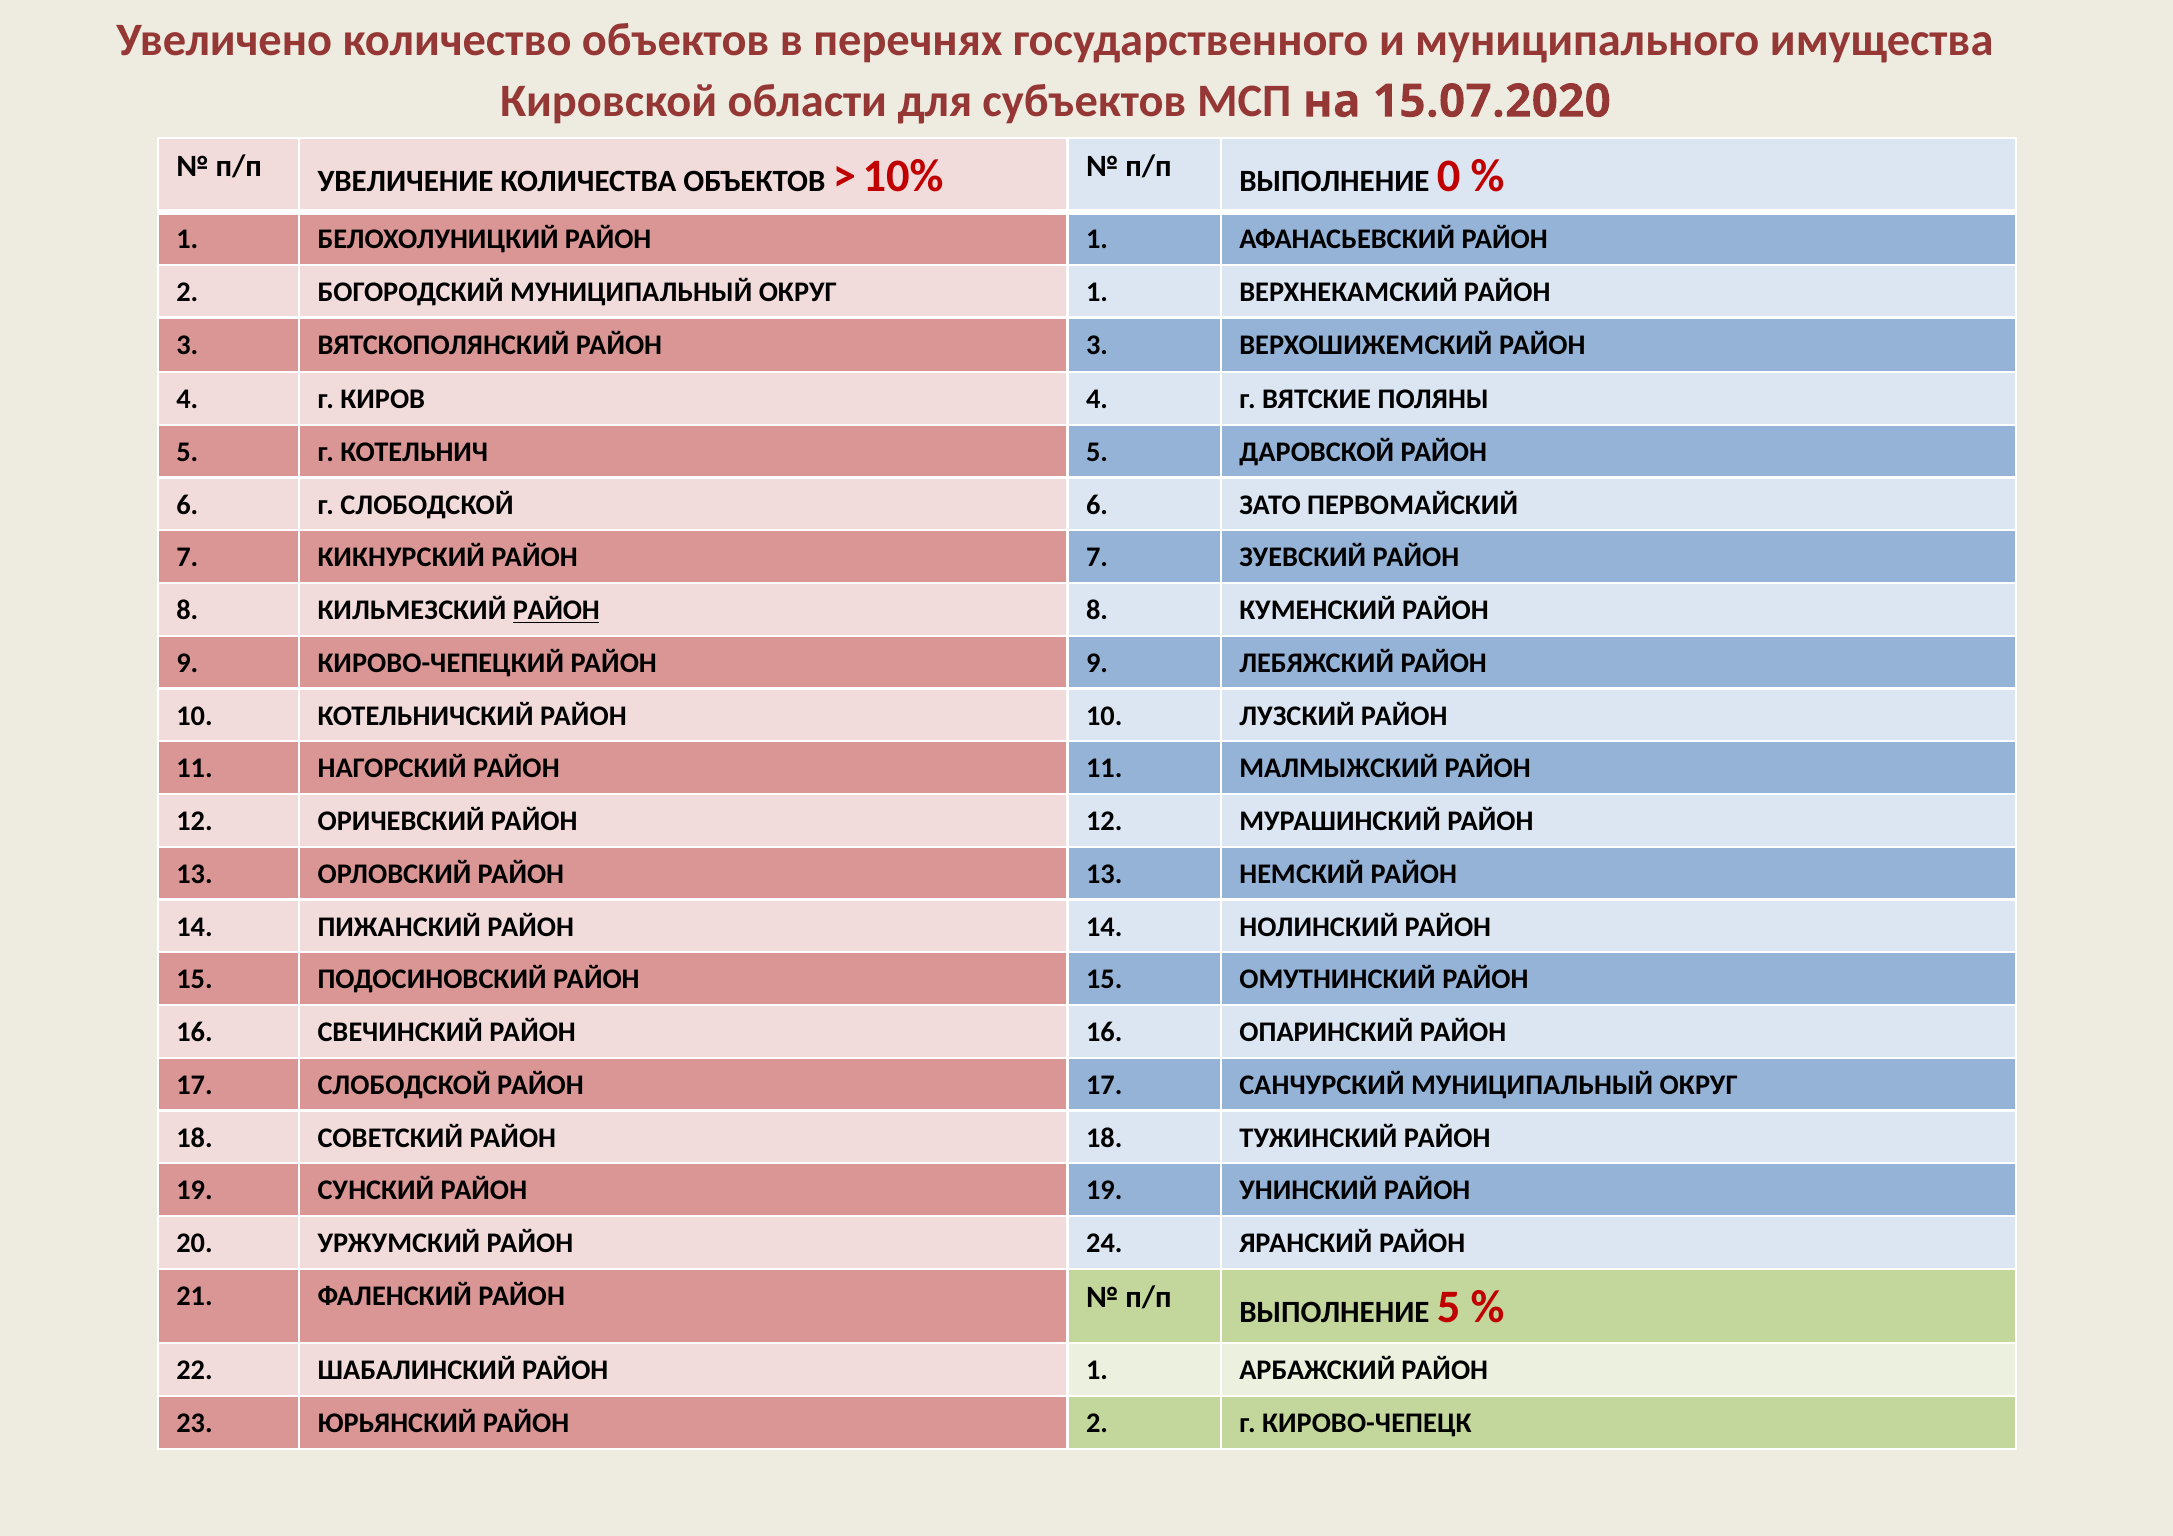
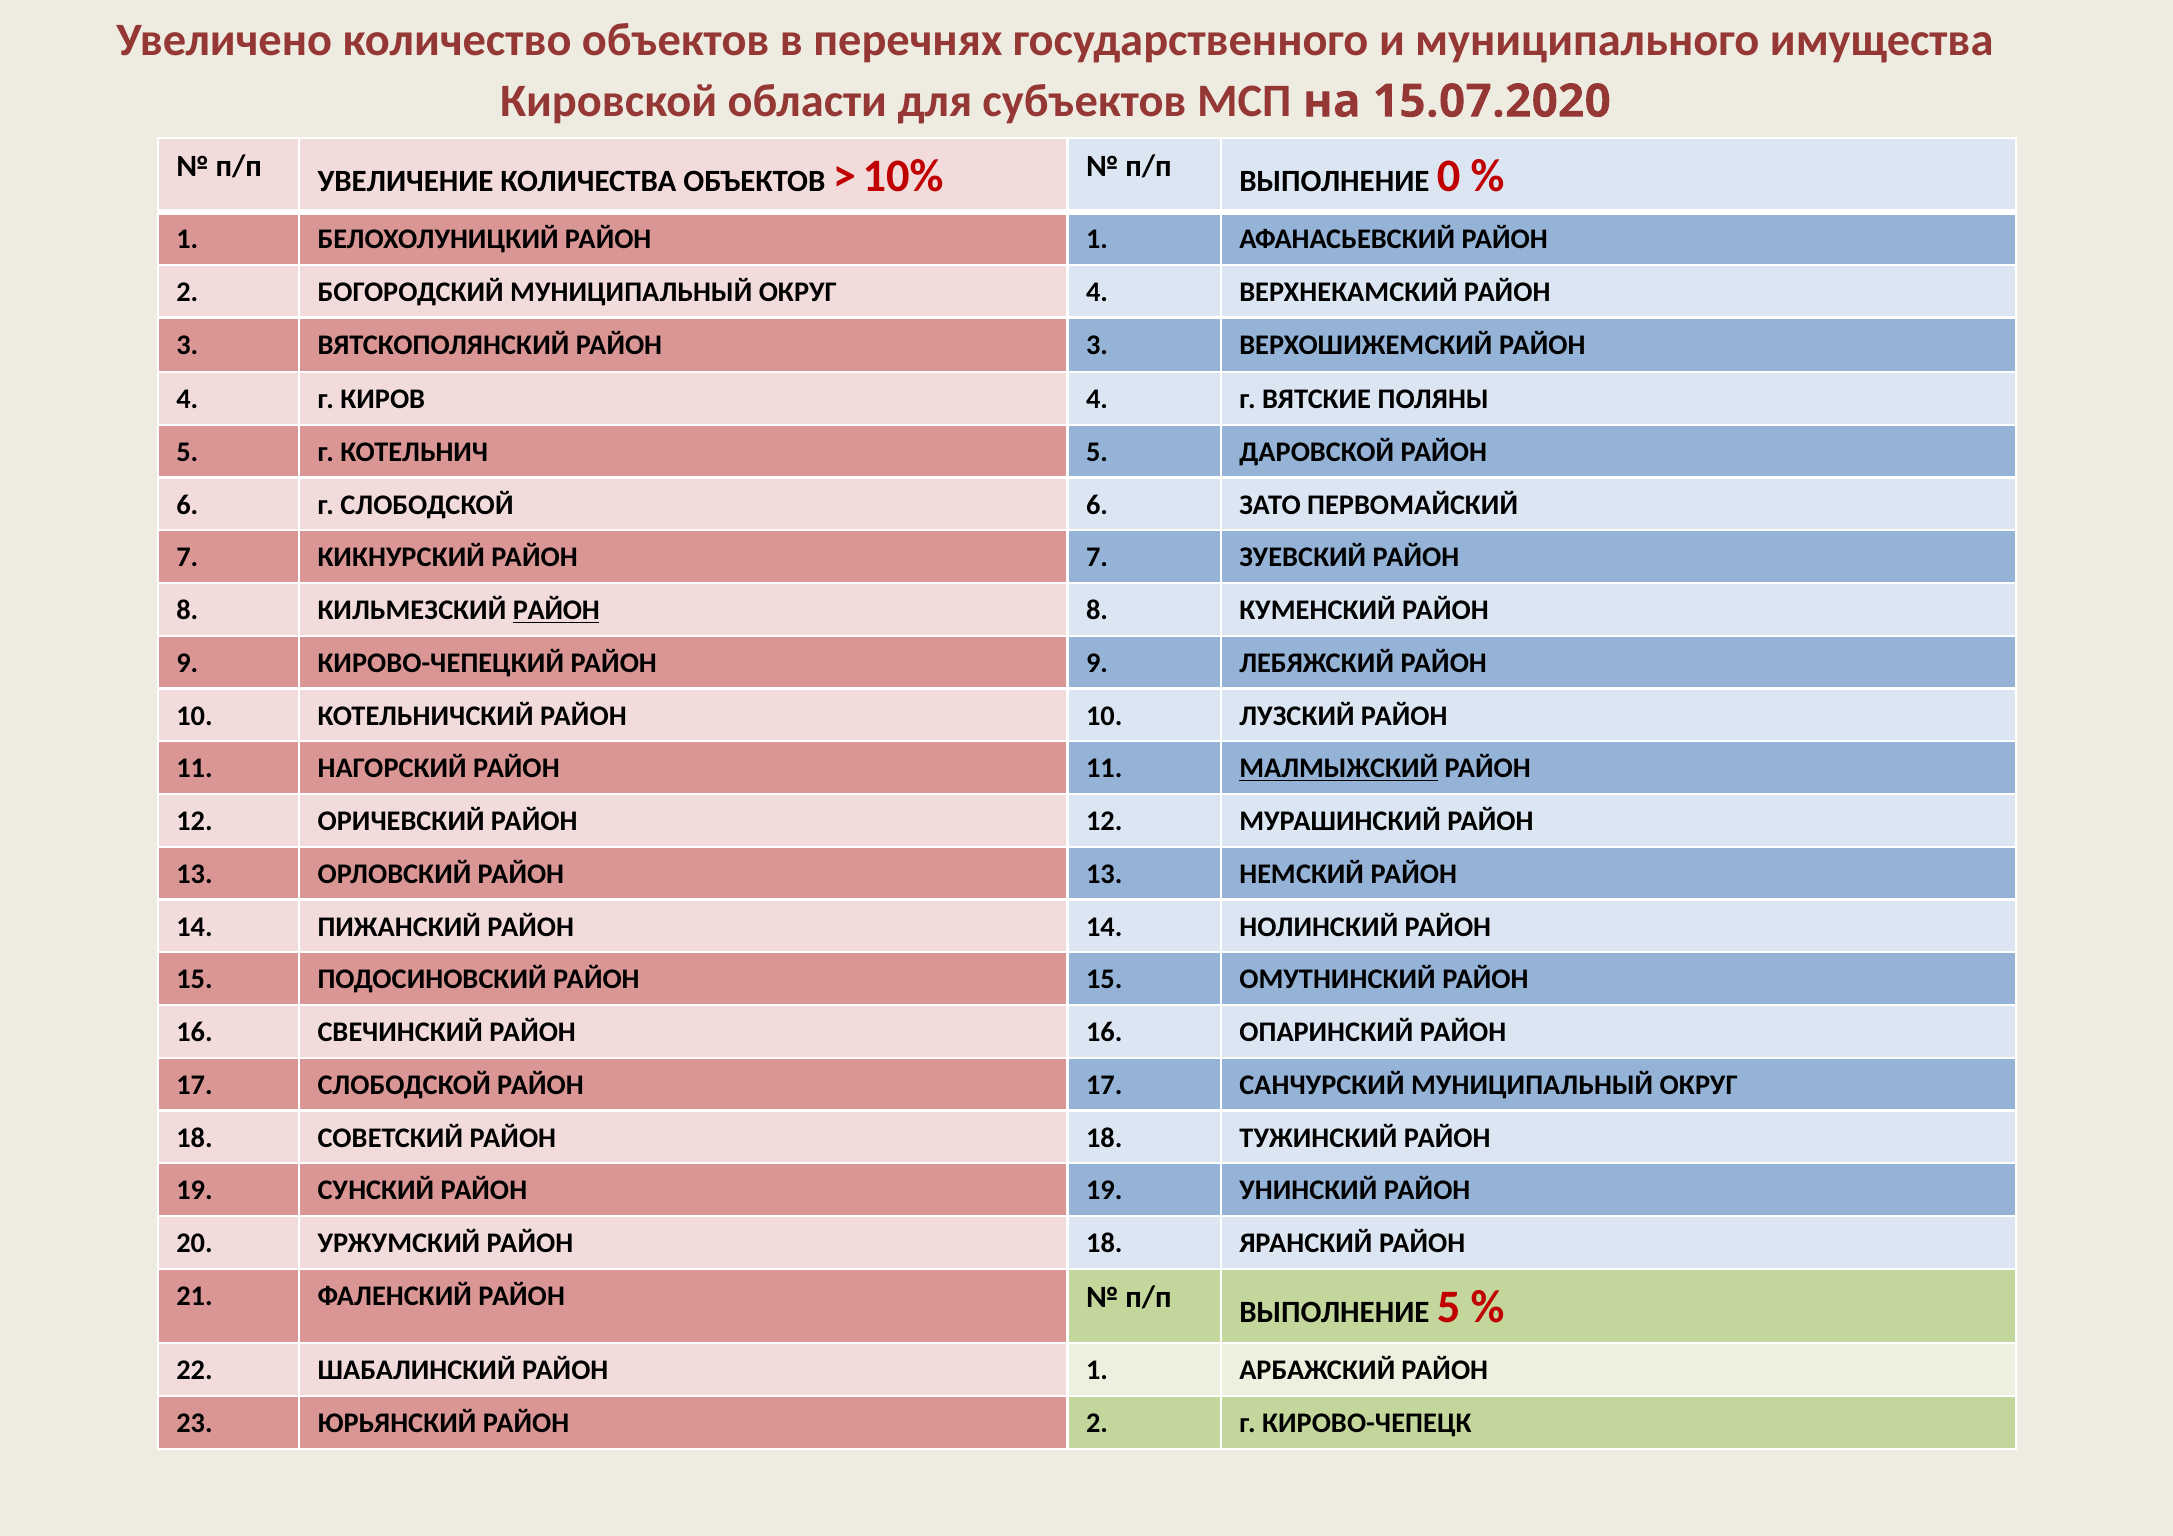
ОКРУГ 1: 1 -> 4 (1097, 292)
МАЛМЫЖСКИЙ underline: none -> present (1339, 768)
УРЖУМСКИЙ РАЙОН 24: 24 -> 18 (1104, 1243)
